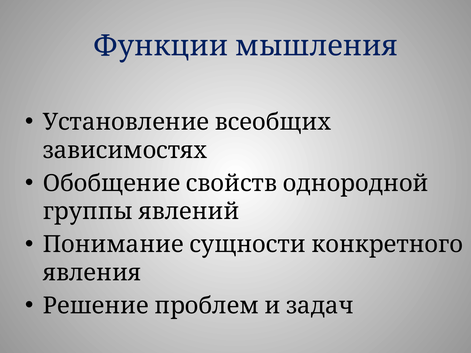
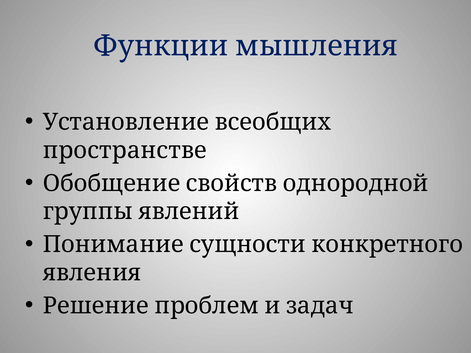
зависимостях: зависимостях -> пространстве (125, 150)
